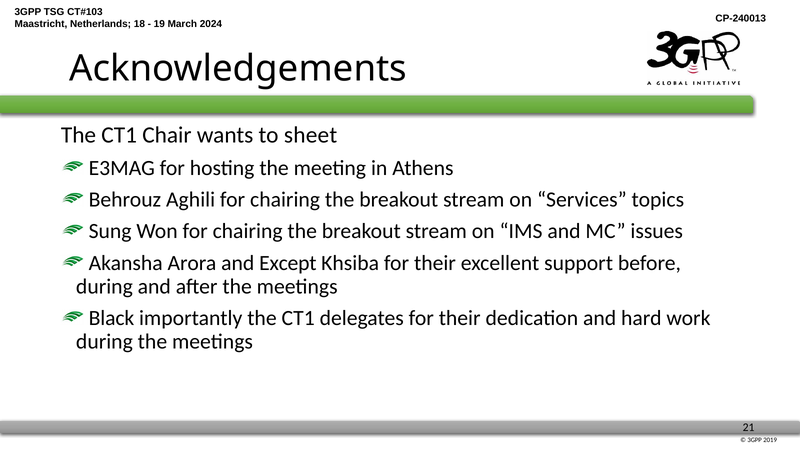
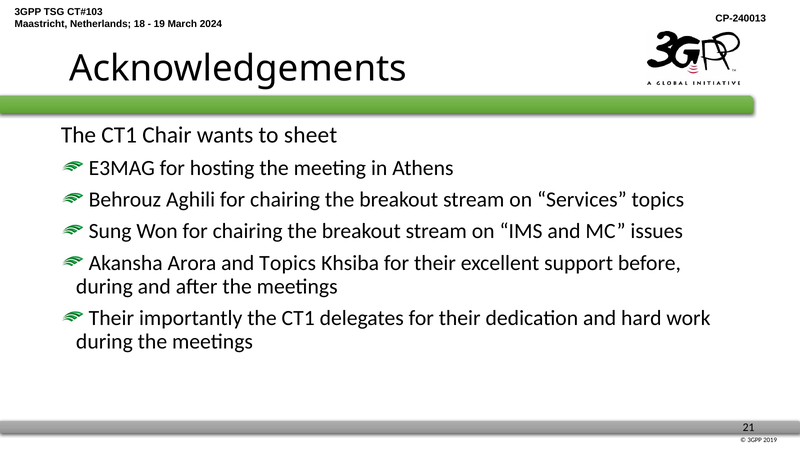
and Except: Except -> Topics (288, 263)
Black: Black -> Their (111, 318)
